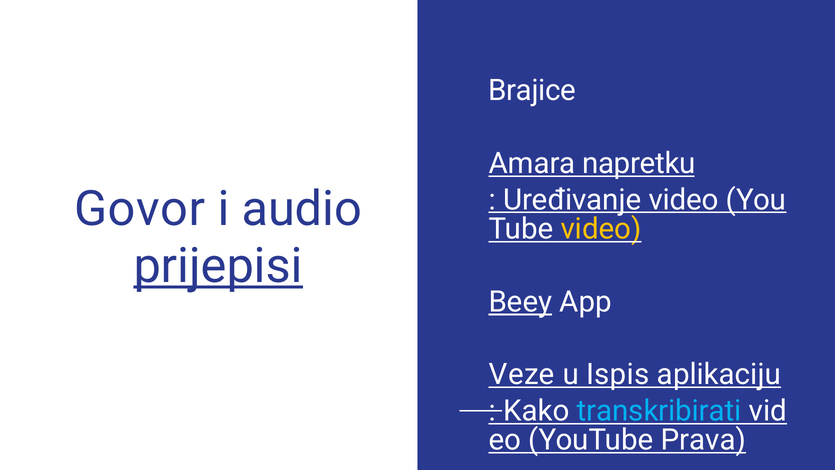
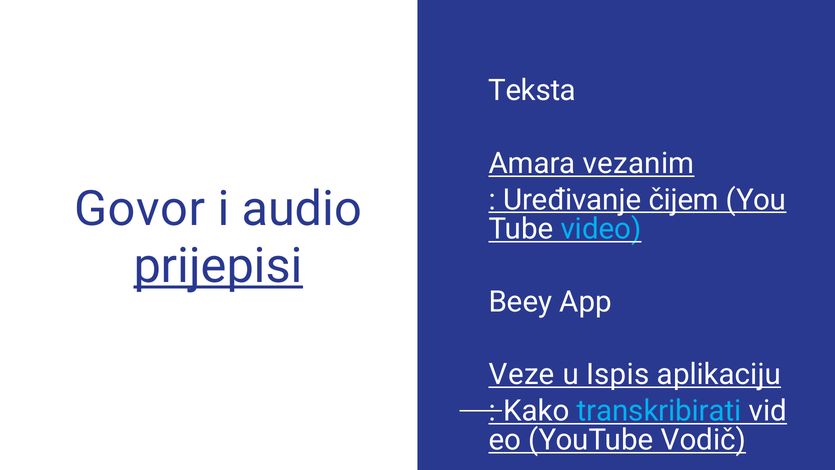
Brajice: Brajice -> Teksta (532, 91)
napretku: napretku -> vezanim (639, 163)
Uređivanje video: video -> čijem (684, 200)
video colour: yellow -> light blue (601, 229)
Beey underline: present -> none (520, 302)
Prava: Prava -> Vodič (703, 440)
